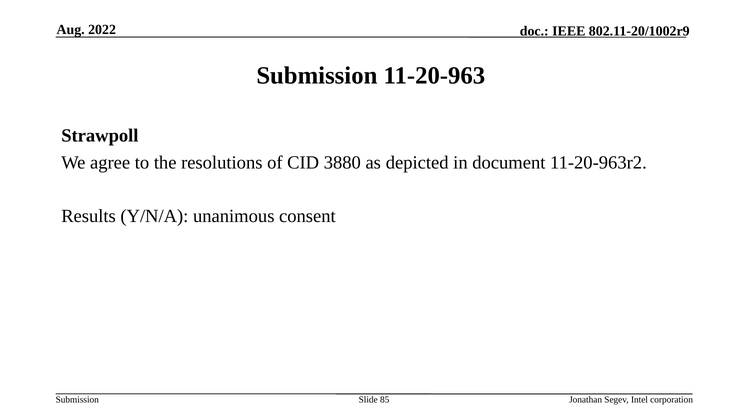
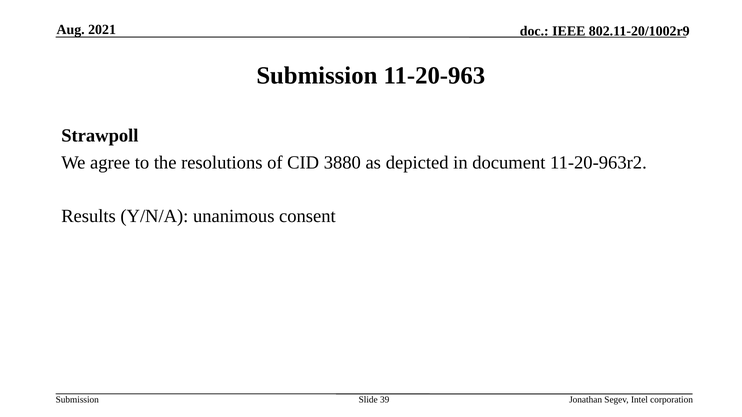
2022: 2022 -> 2021 (102, 29)
85: 85 -> 39 (385, 400)
